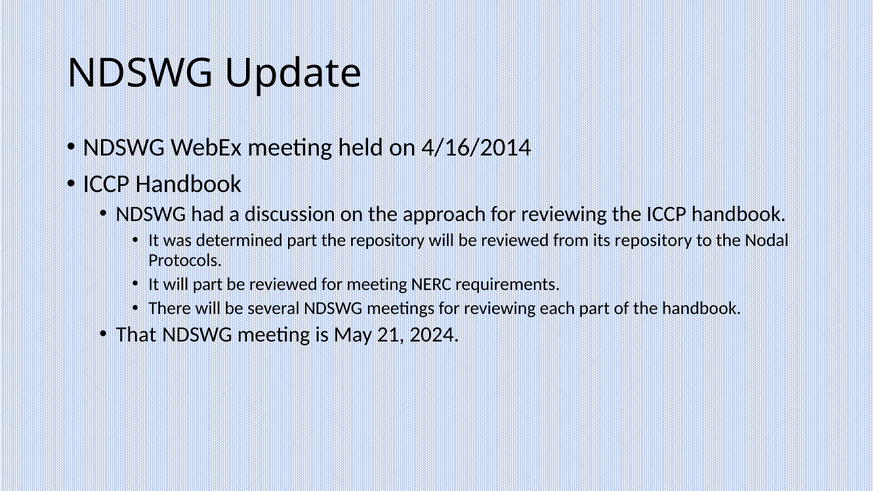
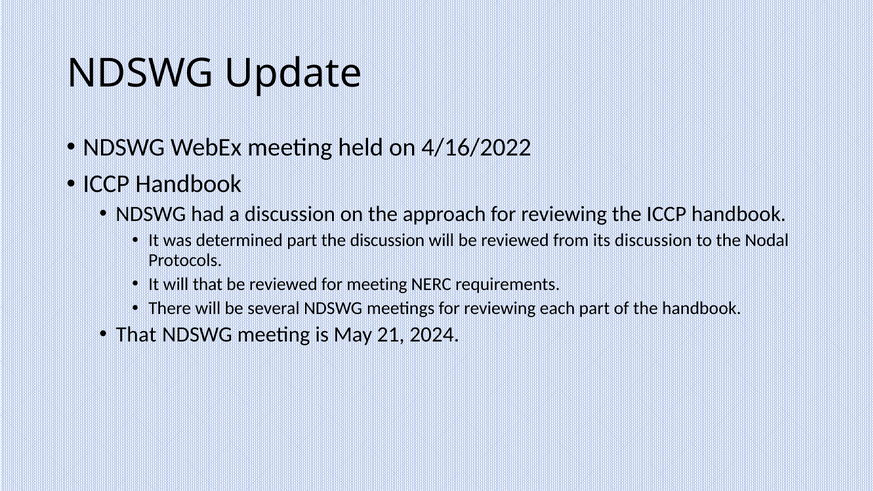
4/16/2014: 4/16/2014 -> 4/16/2022 (476, 148)
the repository: repository -> discussion (387, 240)
its repository: repository -> discussion (653, 240)
will part: part -> that (208, 284)
